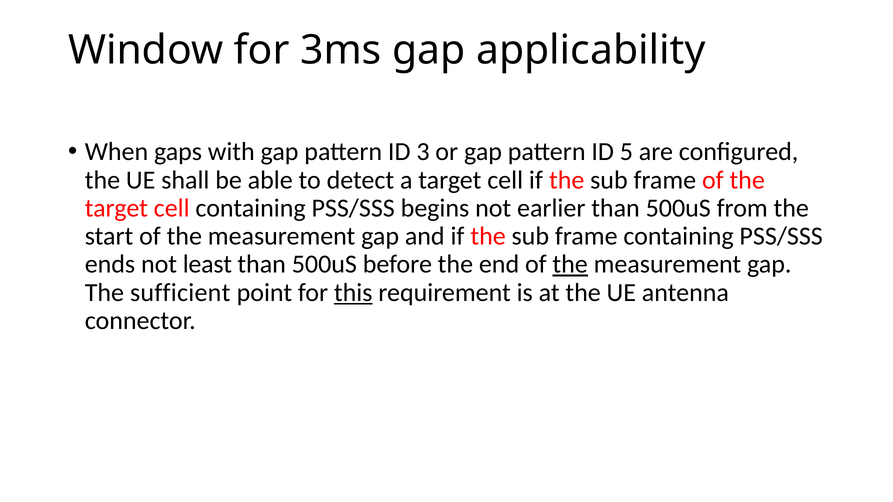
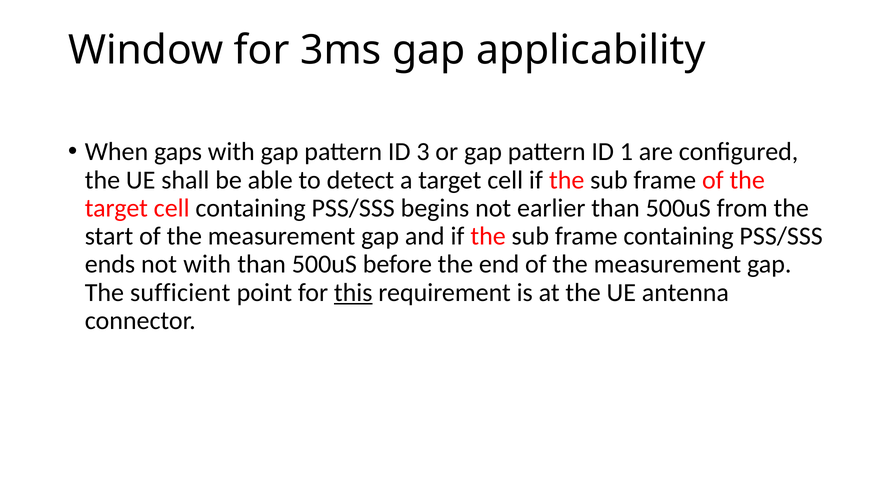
5: 5 -> 1 (626, 152)
not least: least -> with (207, 264)
the underline: present -> none (570, 264)
